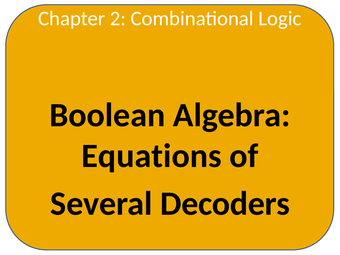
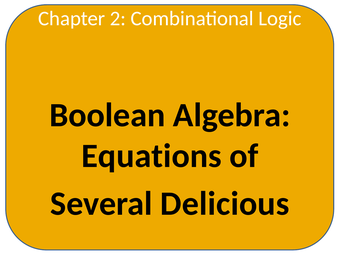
Decoders: Decoders -> Delicious (225, 204)
